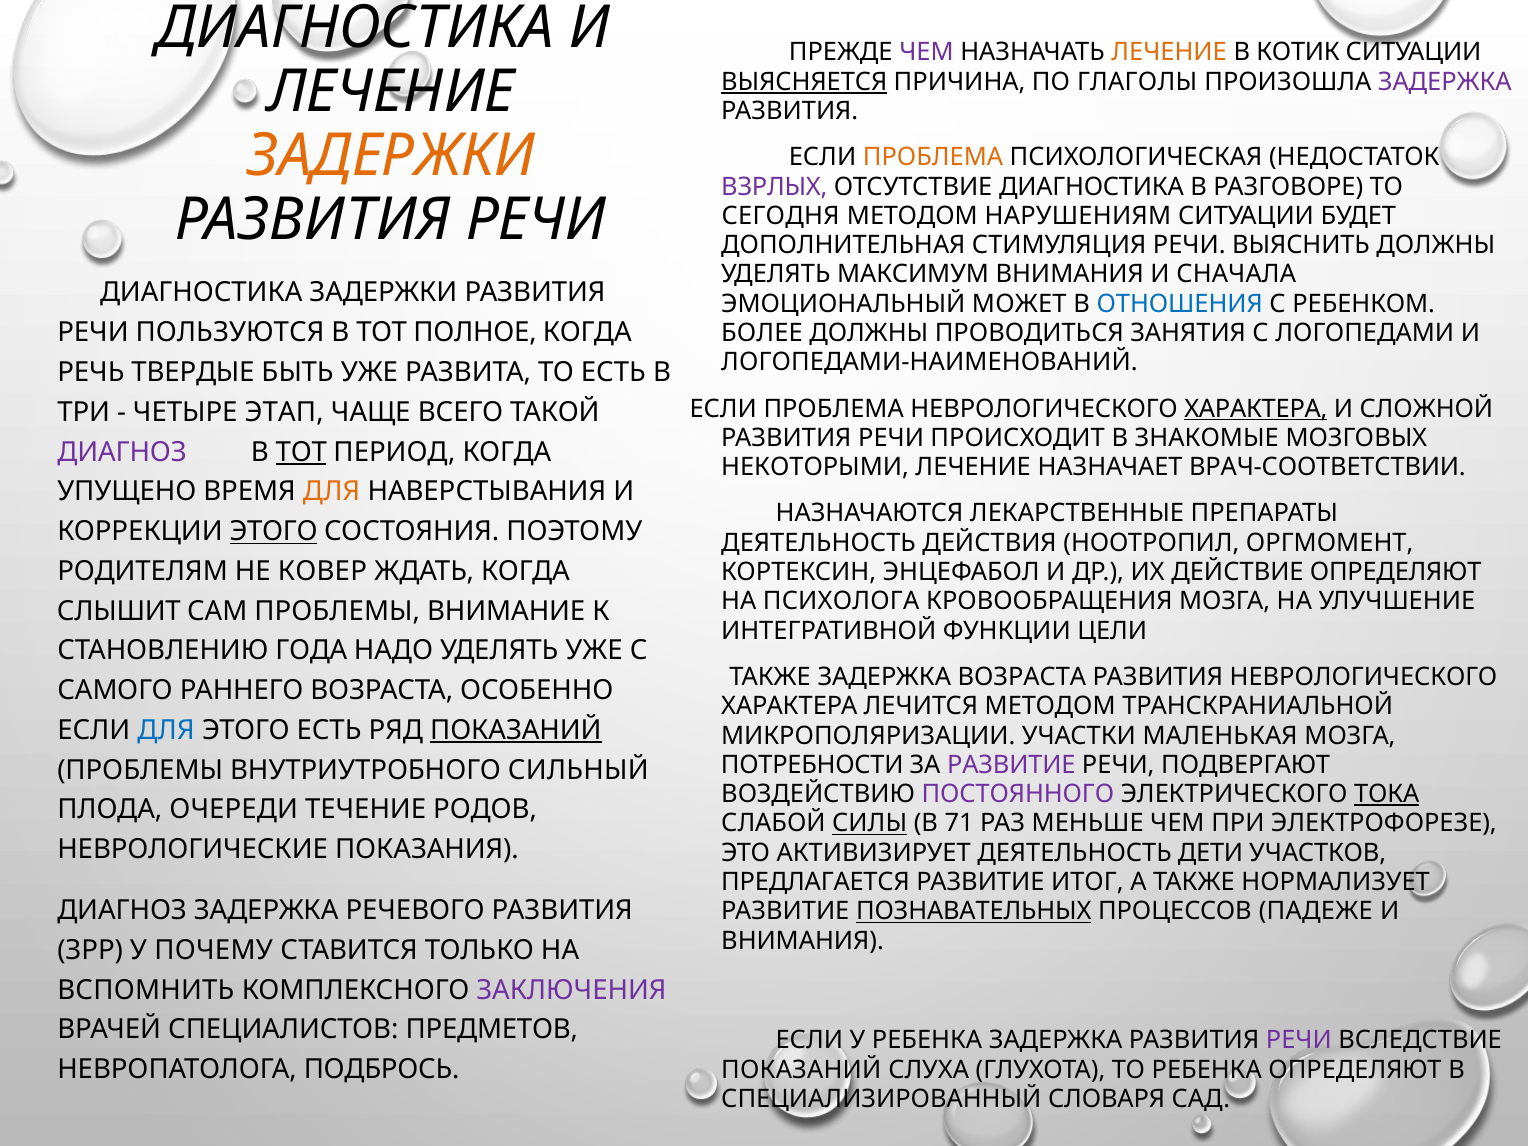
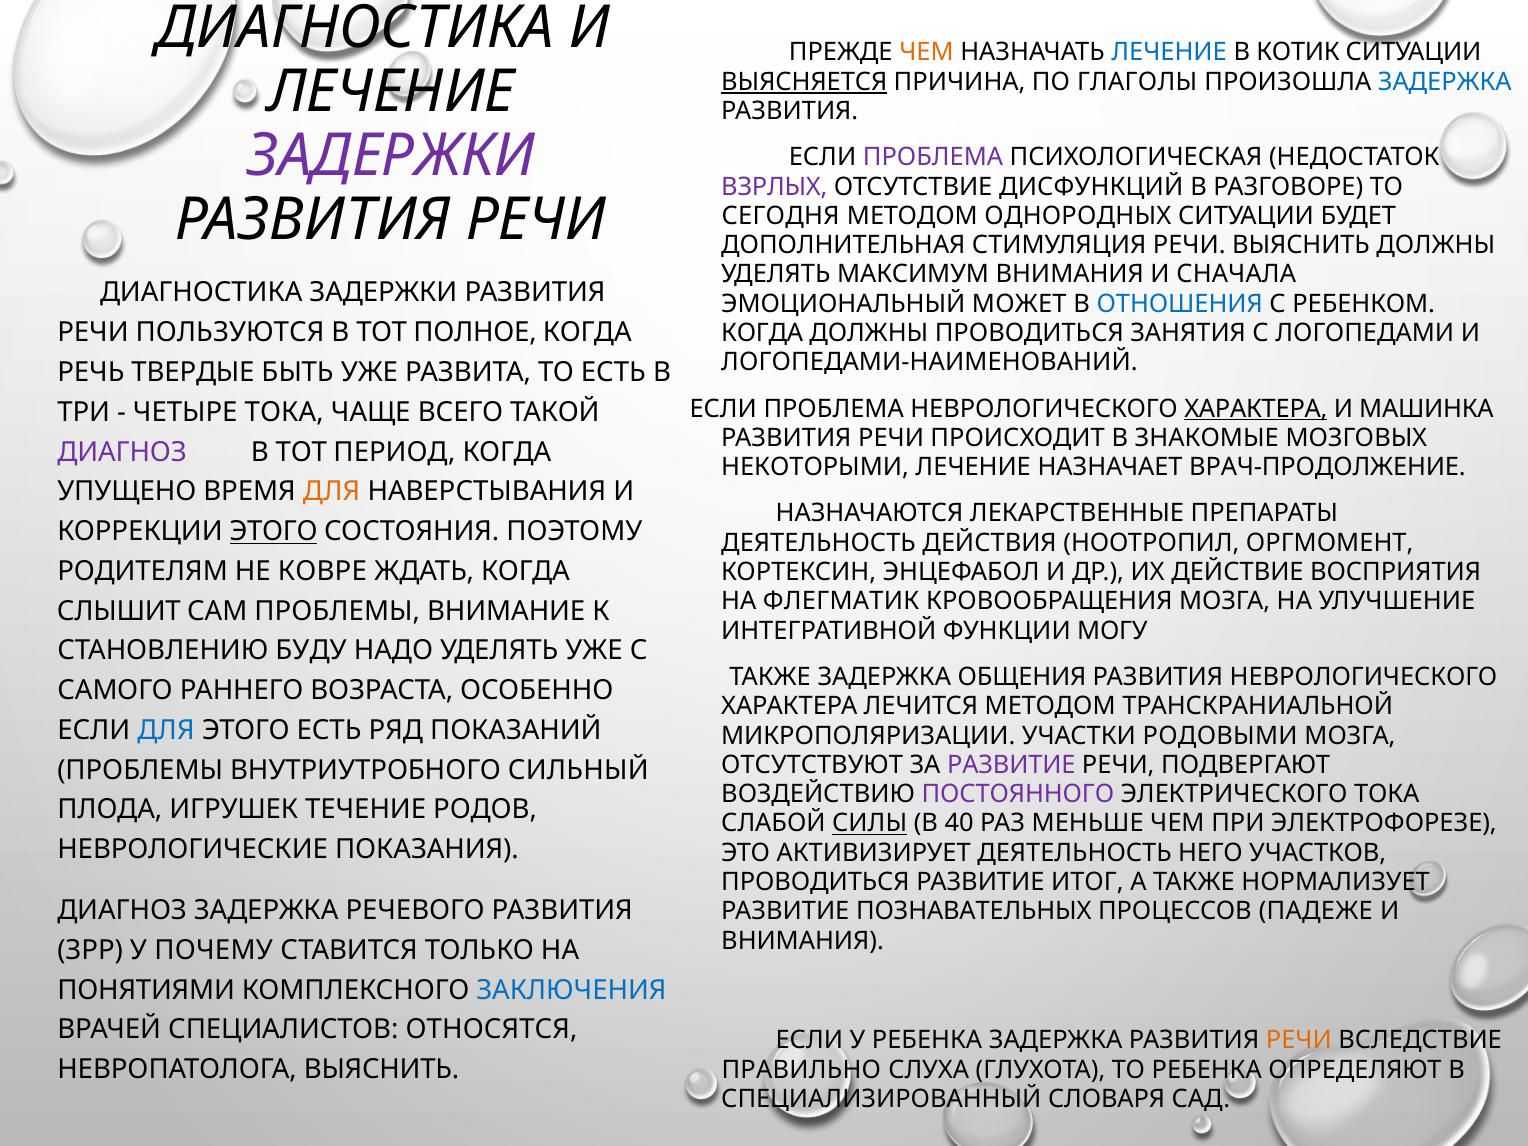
ЧЕМ colour: purple -> orange (927, 53)
ЛЕЧЕНИЕ colour: orange -> blue (1169, 53)
ЗАДЕРЖКА colour: purple -> blue (1445, 82)
ЗАДЕРЖКИ colour: orange -> purple (391, 156)
ПРОБЛЕМА colour: orange -> purple (933, 157)
ОТСУТСТВИЕ ДИАГНОСТИКА: ДИАГНОСТИКА -> ДИСФУНКЦИЙ (1091, 187)
НАРУШЕНИЯМ: НАРУШЕНИЯМ -> ОДНОРОДНЫХ (1078, 216)
БОЛЕЕ: БОЛЕЕ -> КОГДА (762, 333)
СЛОЖНОЙ: СЛОЖНОЙ -> МАШИНКА (1426, 409)
ЧЕТЫРЕ ЭТАП: ЭТАП -> ТОКА (284, 412)
ТОТ underline: present -> none (301, 452)
ВРАЧ-СООТВЕТСТВИИ: ВРАЧ-СООТВЕТСТВИИ -> ВРАЧ-ПРОДОЛЖЕНИЕ (1327, 467)
КОВЕР: КОВЕР -> КОВРЕ (322, 571)
ДЕЙСТВИЕ ОПРЕДЕЛЯЮТ: ОПРЕДЕЛЯЮТ -> ВОСПРИЯТИЯ (1396, 572)
ПСИХОЛОГА: ПСИХОЛОГА -> ФЛЕГМАТИК (841, 601)
ЦЕЛИ: ЦЕЛИ -> МОГУ (1112, 631)
ГОДА: ГОДА -> БУДУ (311, 651)
ЗАДЕРЖКА ВОЗРАСТА: ВОЗРАСТА -> ОБЩЕНИЯ (1022, 677)
ПОКАЗАНИЙ underline: present -> none (516, 730)
МАЛЕНЬКАЯ: МАЛЕНЬКАЯ -> РОДОВЫМИ (1220, 736)
ПОТРЕБНОСТИ: ПОТРЕБНОСТИ -> ОТСУТСТВУЮТ (812, 765)
ТОКА underline: present -> none (1387, 794)
ОЧЕРЕДИ: ОЧЕРЕДИ -> ИГРУШЕК (234, 810)
71: 71 -> 40 (959, 824)
ДЕТИ: ДЕТИ -> НЕГО (1211, 853)
ПРЕДЛАГАЕТСЯ: ПРЕДЛАГАЕТСЯ -> ПРОВОДИТЬСЯ (815, 882)
ПОЗНАВАТЕЛЬНЫХ underline: present -> none (974, 911)
ВСПОМНИТЬ: ВСПОМНИТЬ -> ПОНЯТИЯМИ (146, 990)
ЗАКЛЮЧЕНИЯ colour: purple -> blue (571, 990)
ПРЕДМЕТОВ: ПРЕДМЕТОВ -> ОТНОСЯТСЯ (492, 1030)
РЕЧИ colour: purple -> orange (1299, 1041)
НЕВРОПАТОЛОГА ПОДБРОСЬ: ПОДБРОСЬ -> ВЫЯСНИТЬ (382, 1070)
ПОКАЗАНИЙ: ПОКАЗАНИЙ -> ПРАВИЛЬНО (801, 1070)
